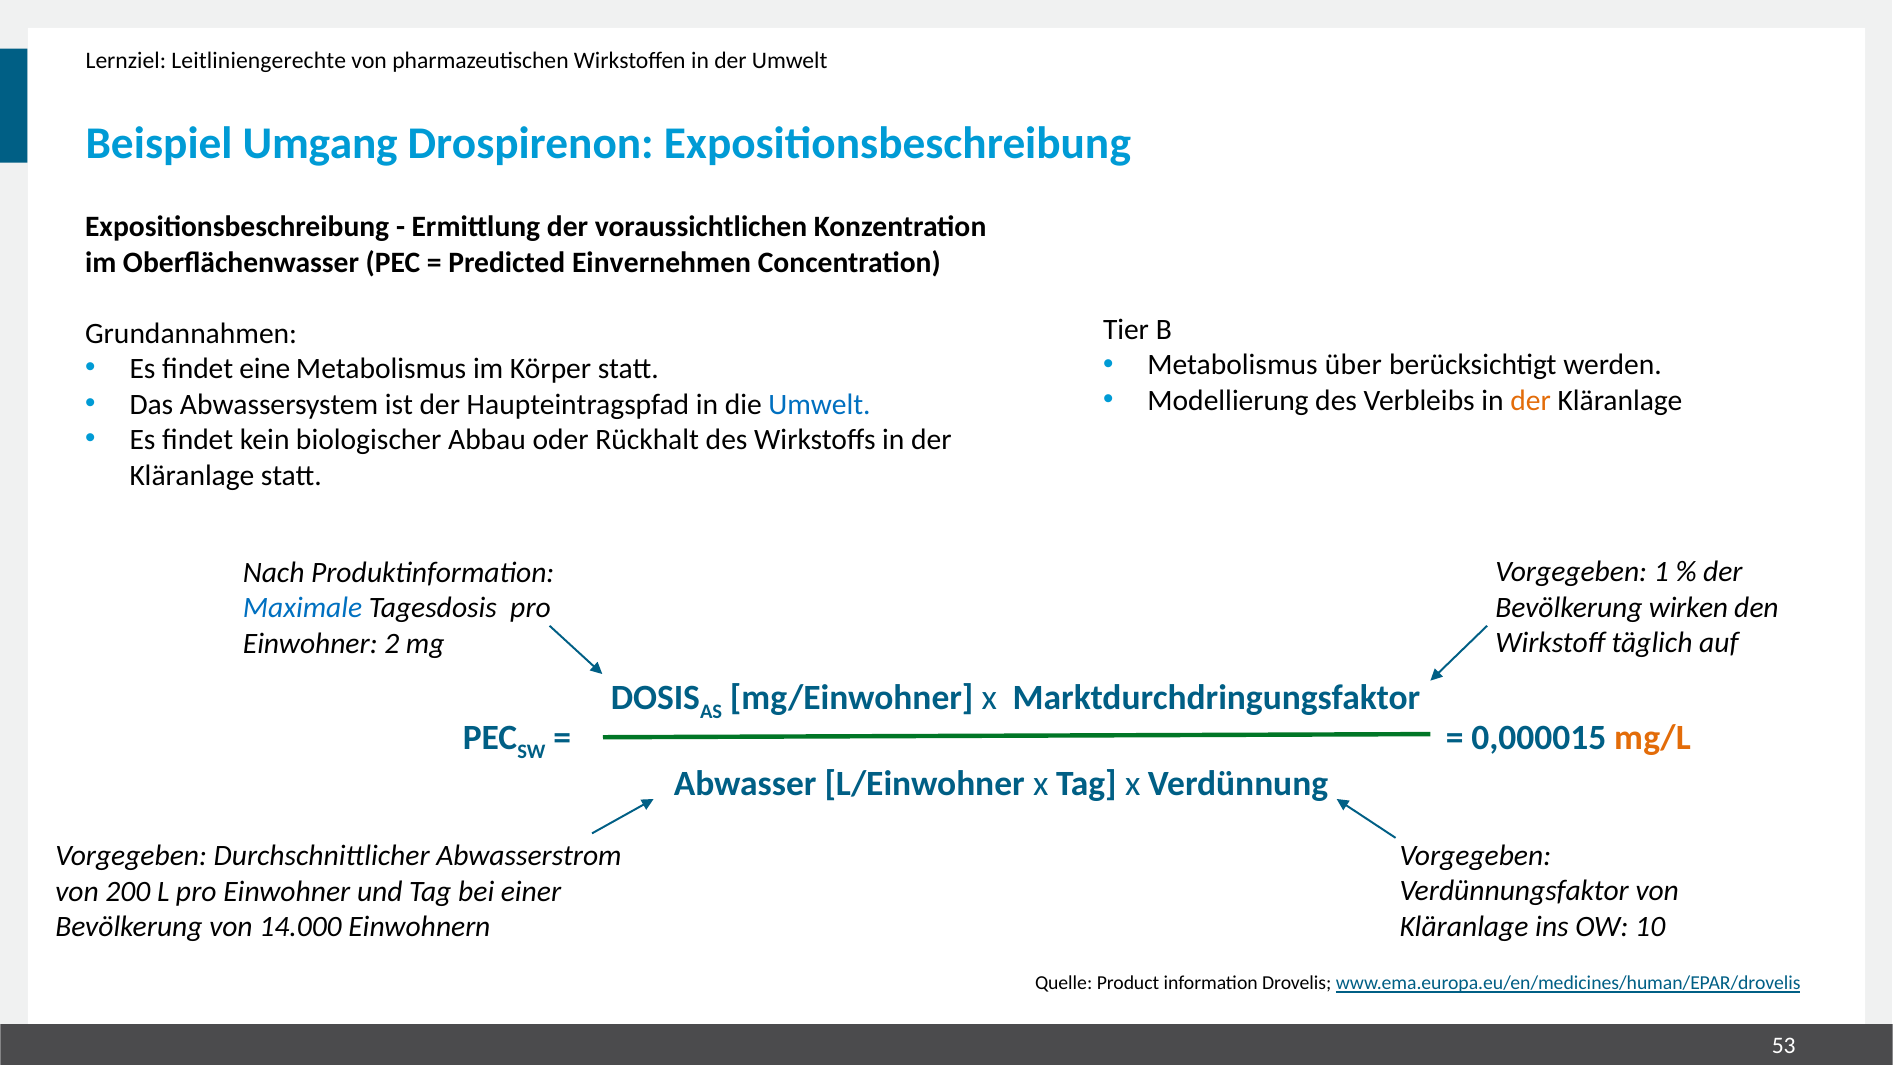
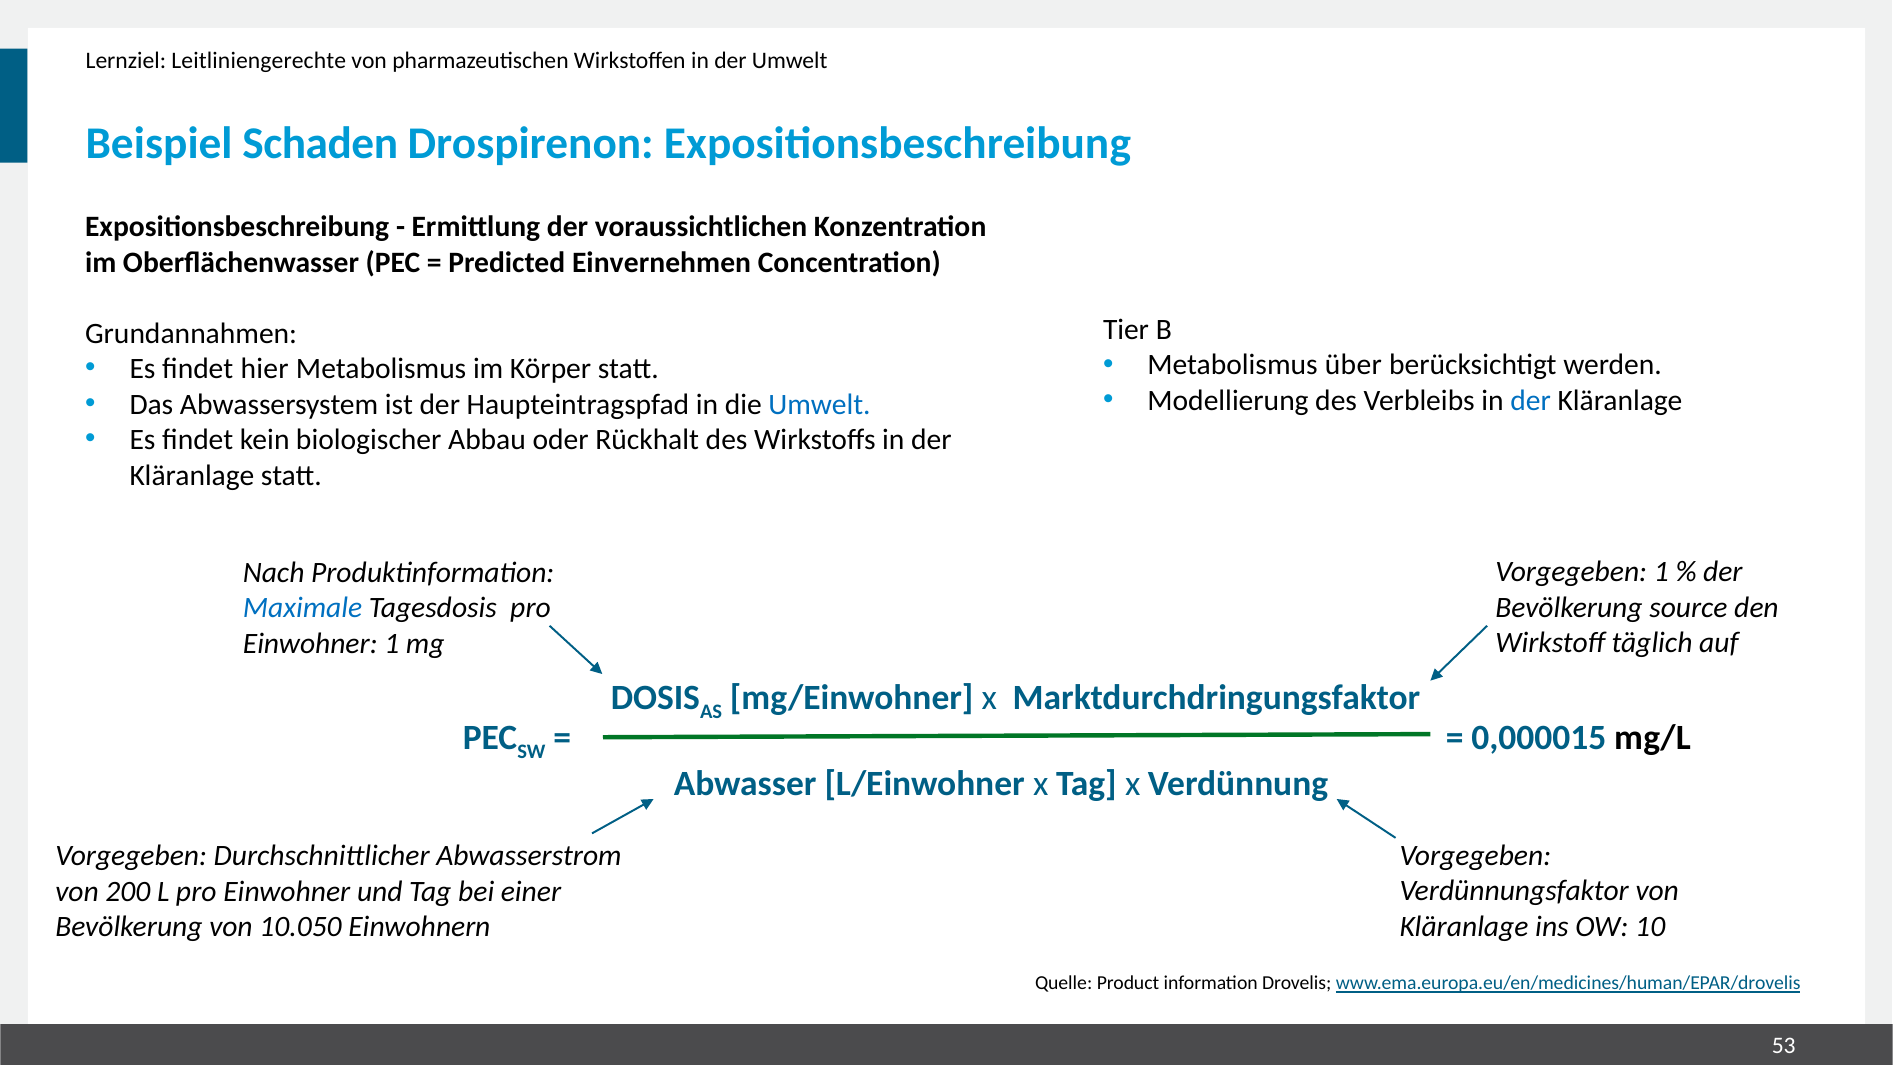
Umgang: Umgang -> Schaden (320, 144)
eine: eine -> hier (265, 369)
der colour: orange -> blue (1531, 400)
wirken: wirken -> source (1688, 607)
Einwohner 2: 2 -> 1 (392, 643)
mg/L colour: orange -> black (1653, 738)
14.000: 14.000 -> 10.050 (301, 927)
